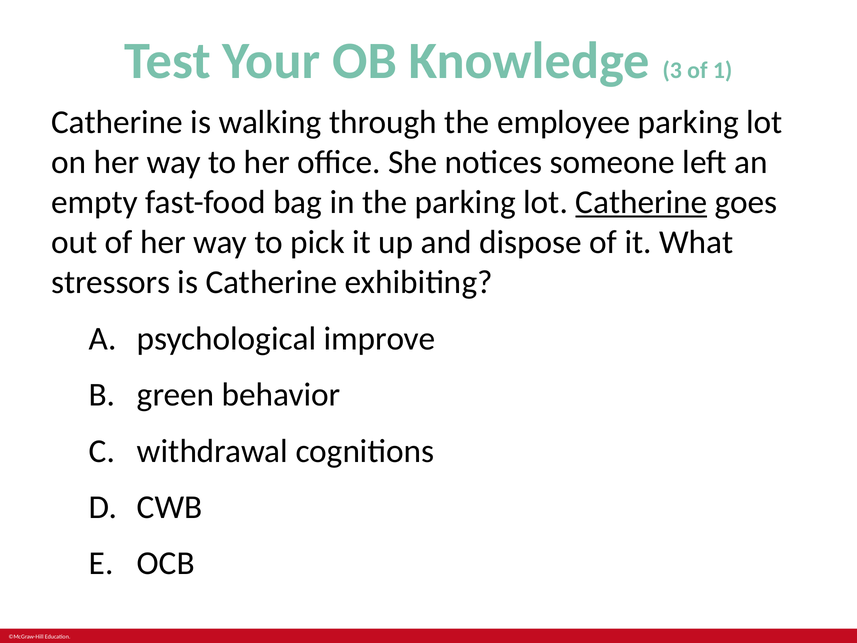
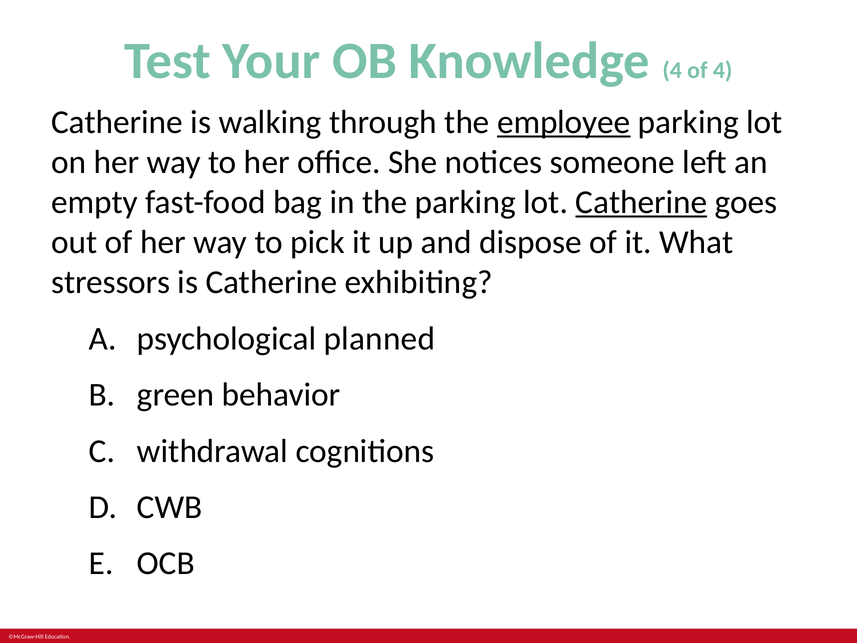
Knowledge 3: 3 -> 4 (672, 70)
of 1: 1 -> 4 (723, 70)
employee underline: none -> present (564, 122)
improve: improve -> planned (379, 338)
